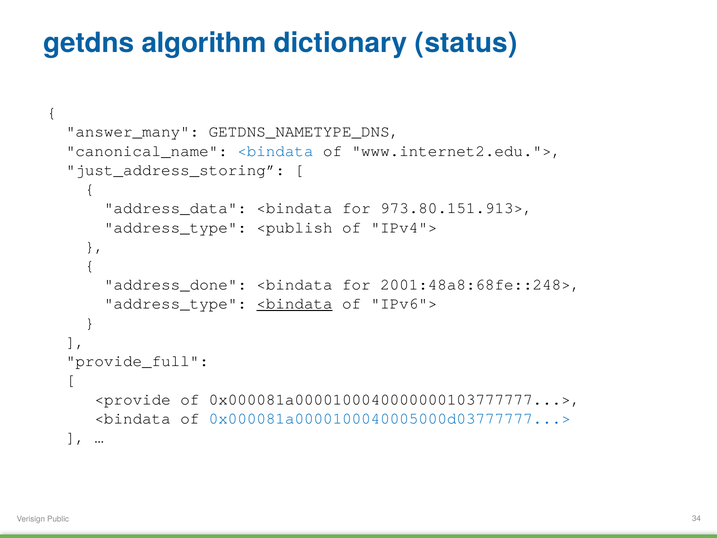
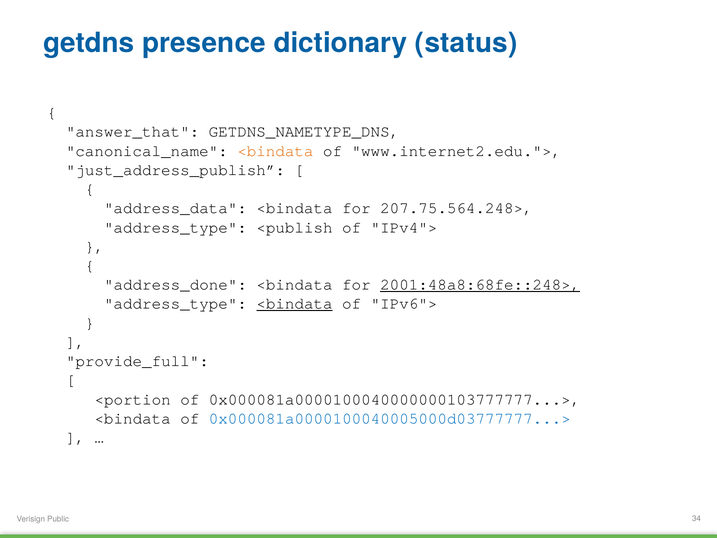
algorithm: algorithm -> presence (204, 43)
answer_many: answer_many -> answer_that (133, 132)
<bindata colour: blue -> orange (275, 151)
just_address_storing: just_address_storing -> just_address_publish (175, 170)
973.80.151.913>: 973.80.151.913> -> 207.75.564.248> (456, 208)
2001:48a8:68fe::248> underline: none -> present (480, 284)
<provide: <provide -> <portion (133, 399)
